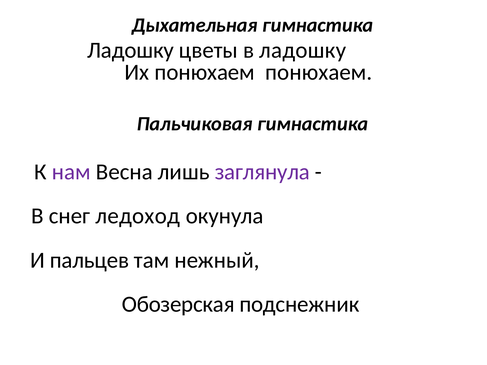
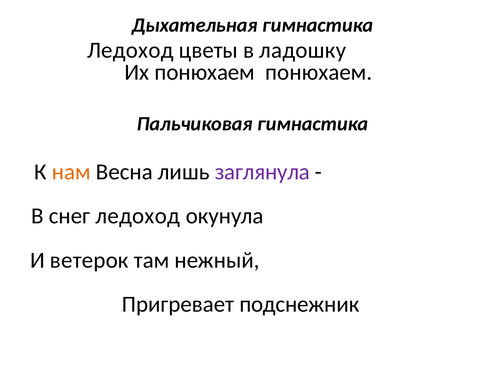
Ладошку: Ладошку -> Ледоход (130, 50)
нам colour: purple -> orange (71, 172)
пальцев: пальцев -> ветерок (89, 260)
Обозерская: Обозерская -> Пригревает (178, 304)
